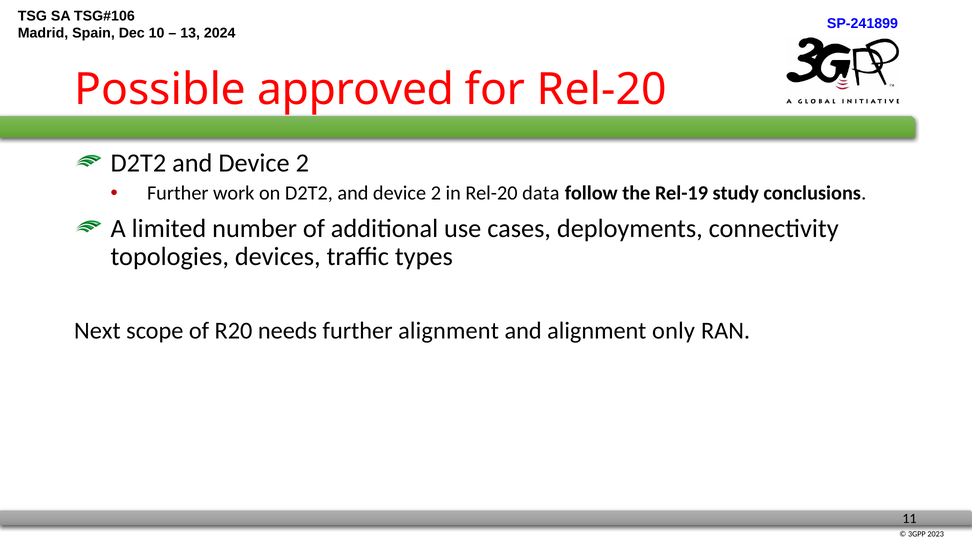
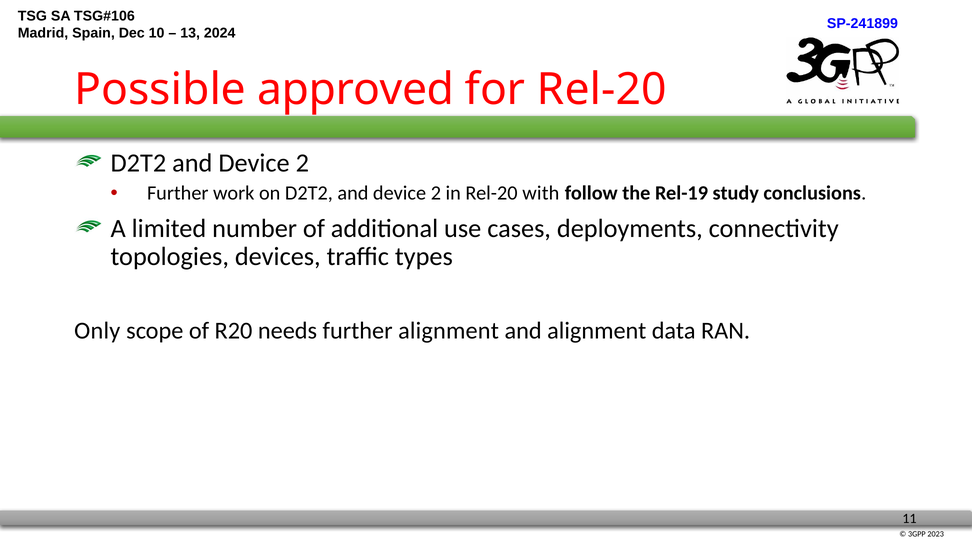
data: data -> with (541, 193)
Next: Next -> Only (97, 331)
only: only -> data (674, 331)
